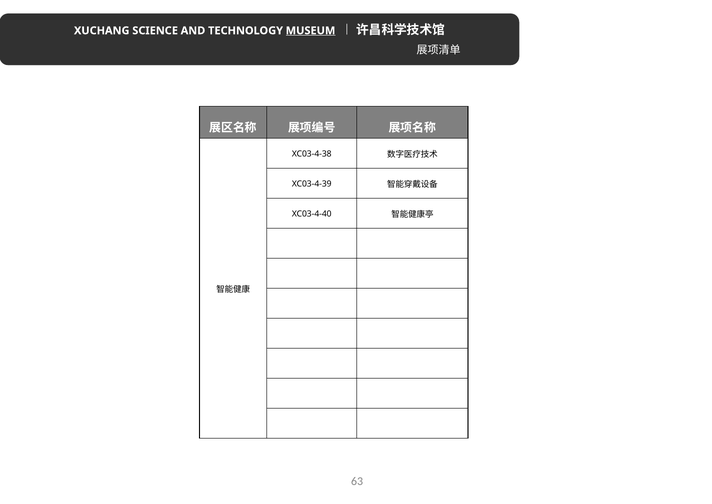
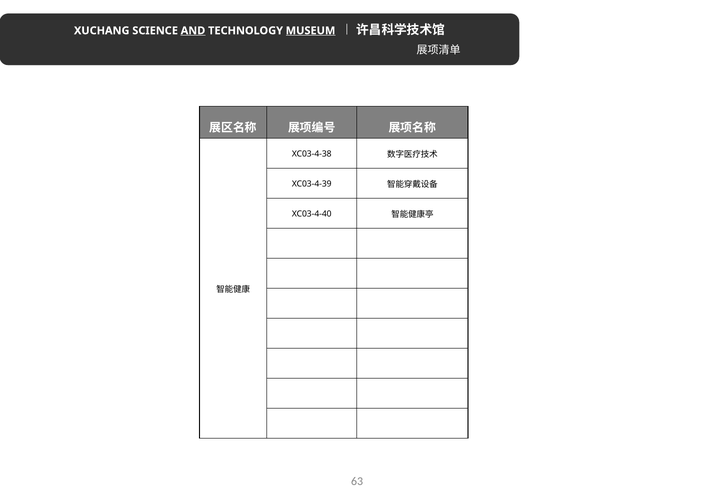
AND underline: none -> present (193, 31)
